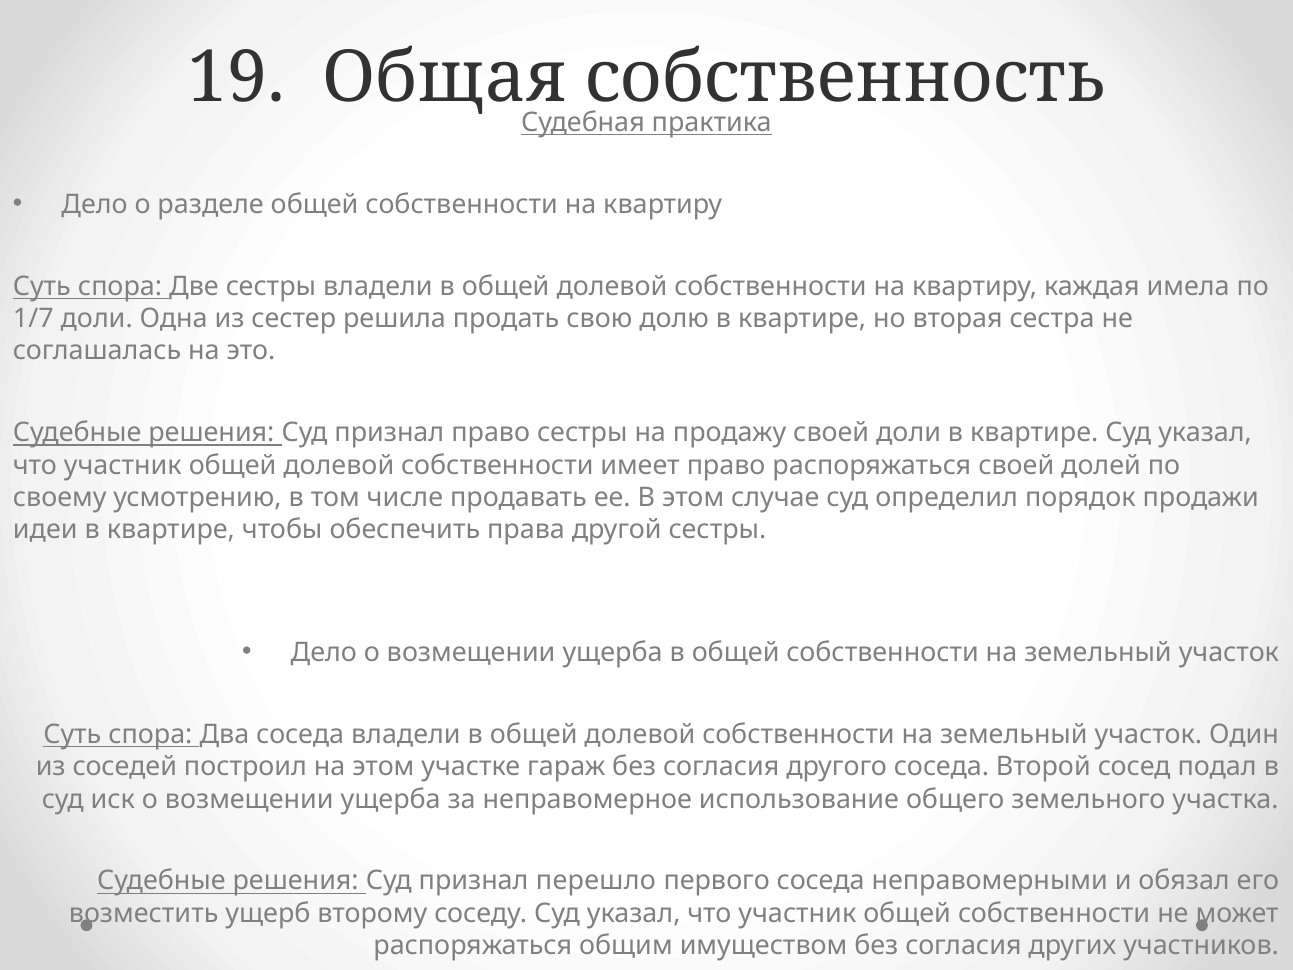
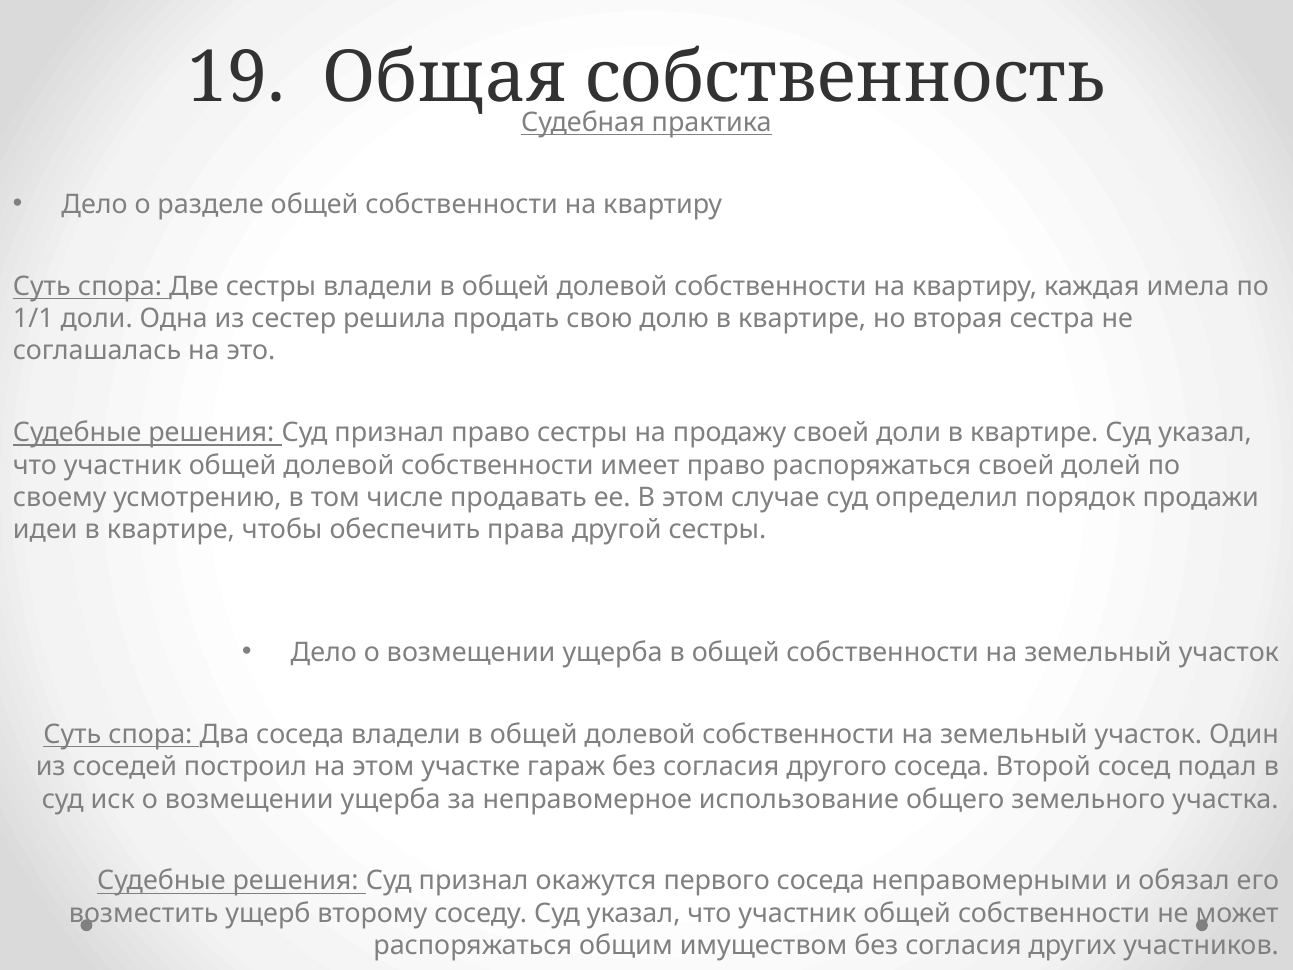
1/7: 1/7 -> 1/1 (33, 318)
перешло: перешло -> окажутся (596, 881)
